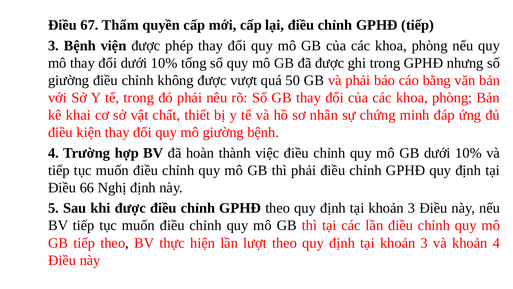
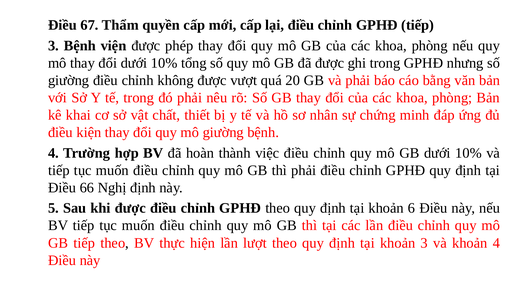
50: 50 -> 20 (293, 80)
3: 3 -> 6 (412, 208)
